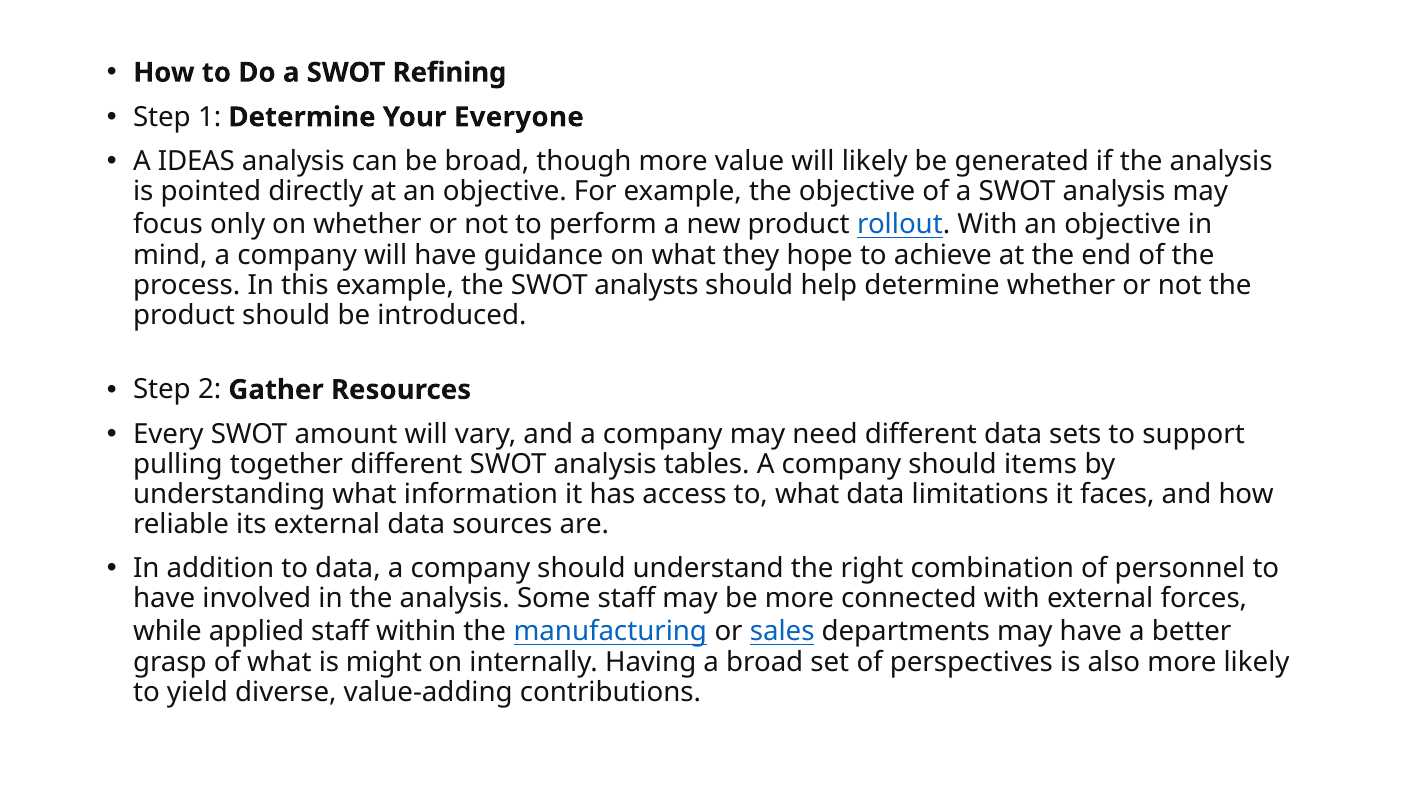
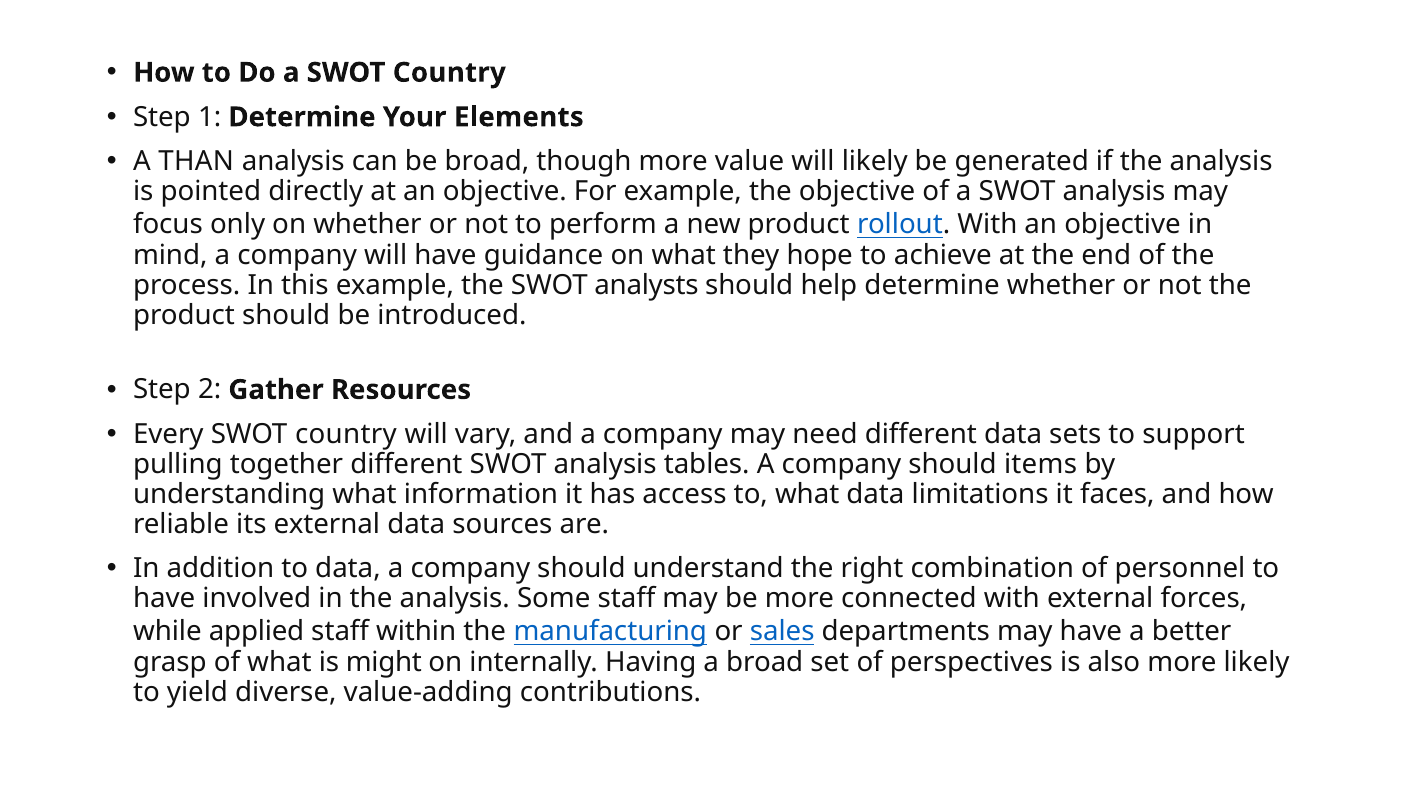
a SWOT Refining: Refining -> Country (449, 73)
Everyone: Everyone -> Elements (519, 117)
IDEAS: IDEAS -> THAN (196, 162)
Every SWOT amount: amount -> country (346, 434)
